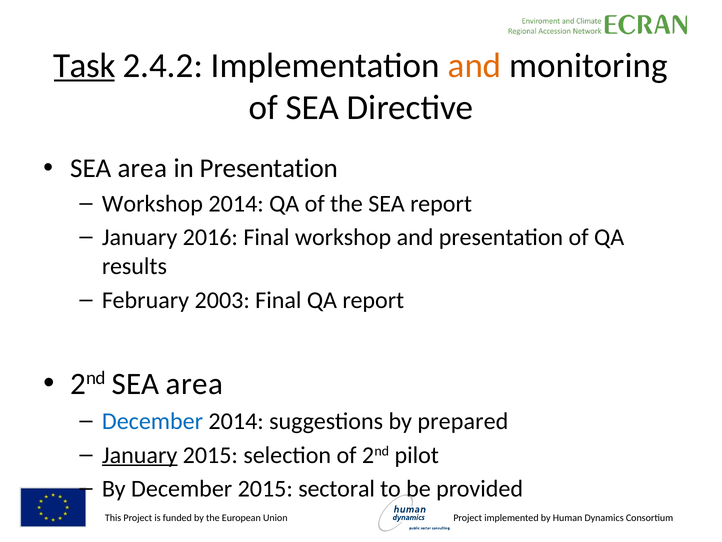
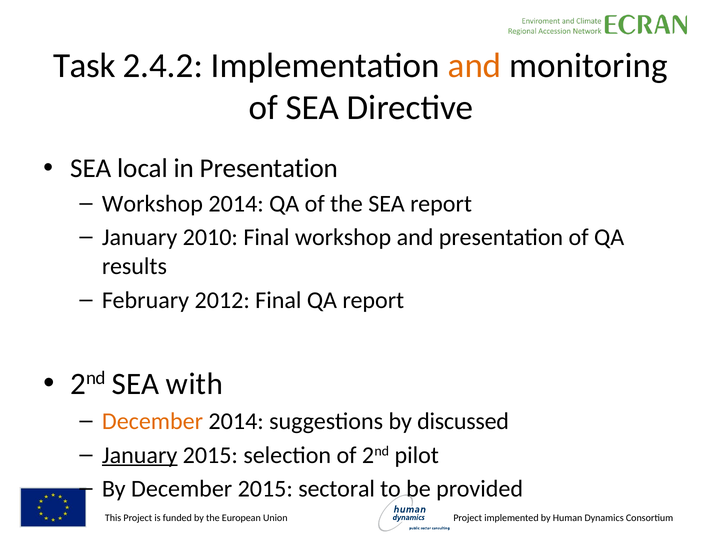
Task underline: present -> none (84, 65)
area: area -> local (143, 168)
2016: 2016 -> 2010 (210, 237)
2003: 2003 -> 2012 (222, 300)
2nd SEA area: area -> with (194, 384)
December colour: blue -> orange (153, 421)
prepared: prepared -> discussed (463, 421)
